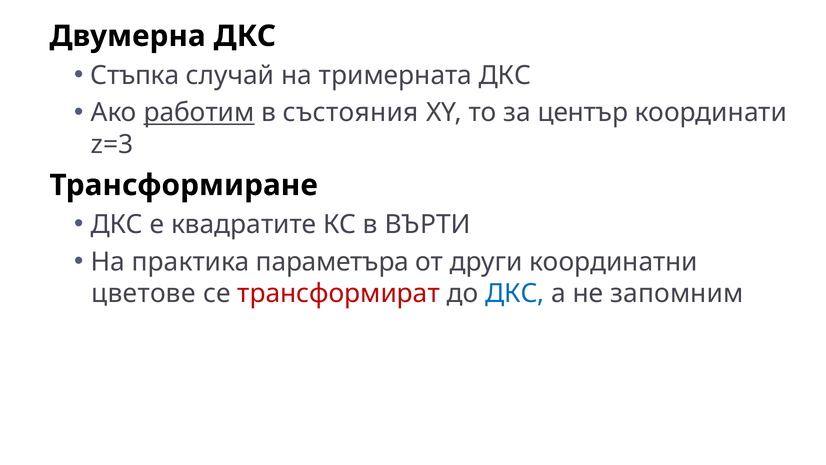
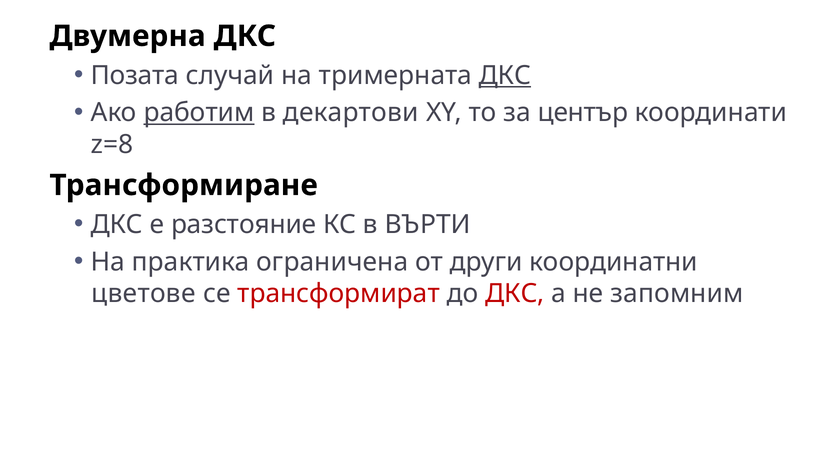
Стъпка: Стъпка -> Позата (135, 75)
ДКС underline: none -> present (505, 75)
състояния: състояния -> декартови (351, 113)
z=3: z=3 -> z=8 (112, 144)
квадратите: квадратите -> разстояние (244, 224)
параметъра: параметъра -> ограничена (332, 262)
ДКС colour: blue -> red (515, 293)
